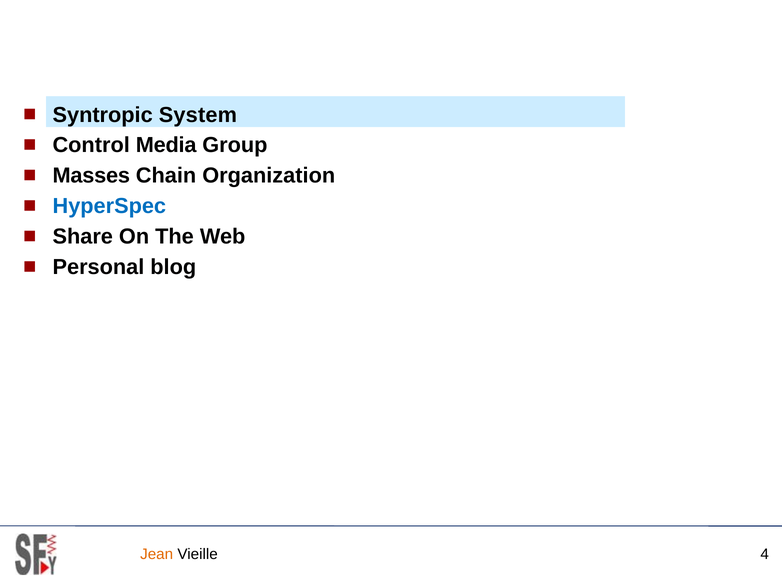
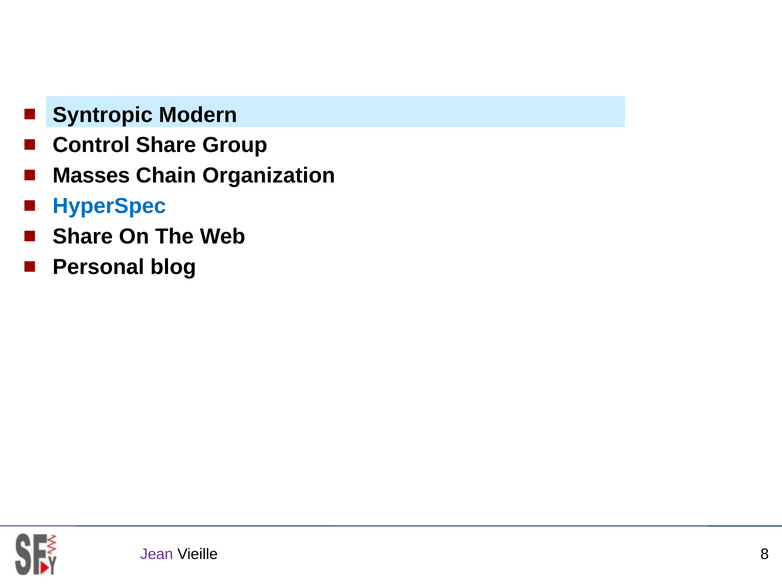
System: System -> Modern (198, 115)
Control Media: Media -> Share (166, 145)
Jean colour: orange -> purple (157, 554)
4: 4 -> 8 (765, 554)
